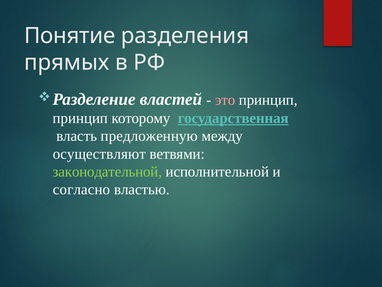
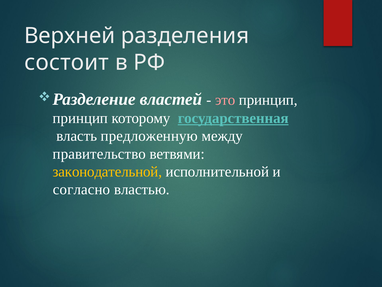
Понятие: Понятие -> Верхней (70, 36)
прямых: прямых -> состоит (67, 63)
осуществляют: осуществляют -> правительство (99, 154)
законодательной colour: light green -> yellow (107, 171)
